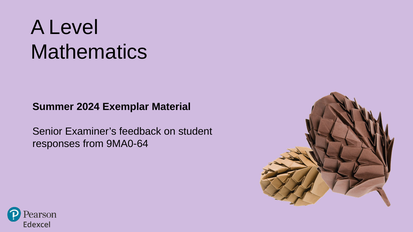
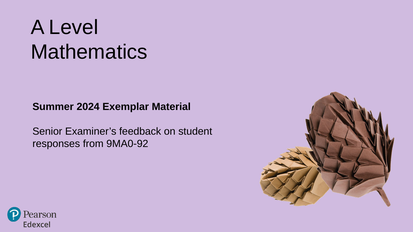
9MA0-64: 9MA0-64 -> 9MA0-92 (127, 144)
